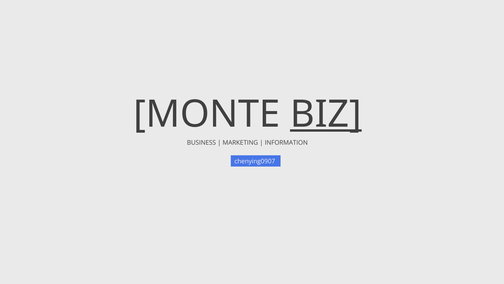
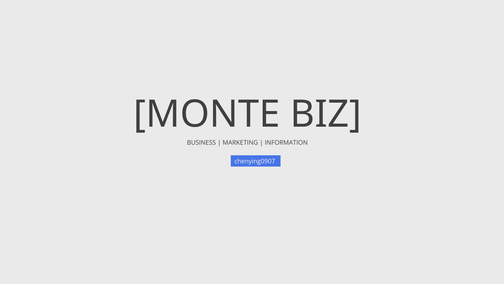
BIZ underline: present -> none (326, 114)
